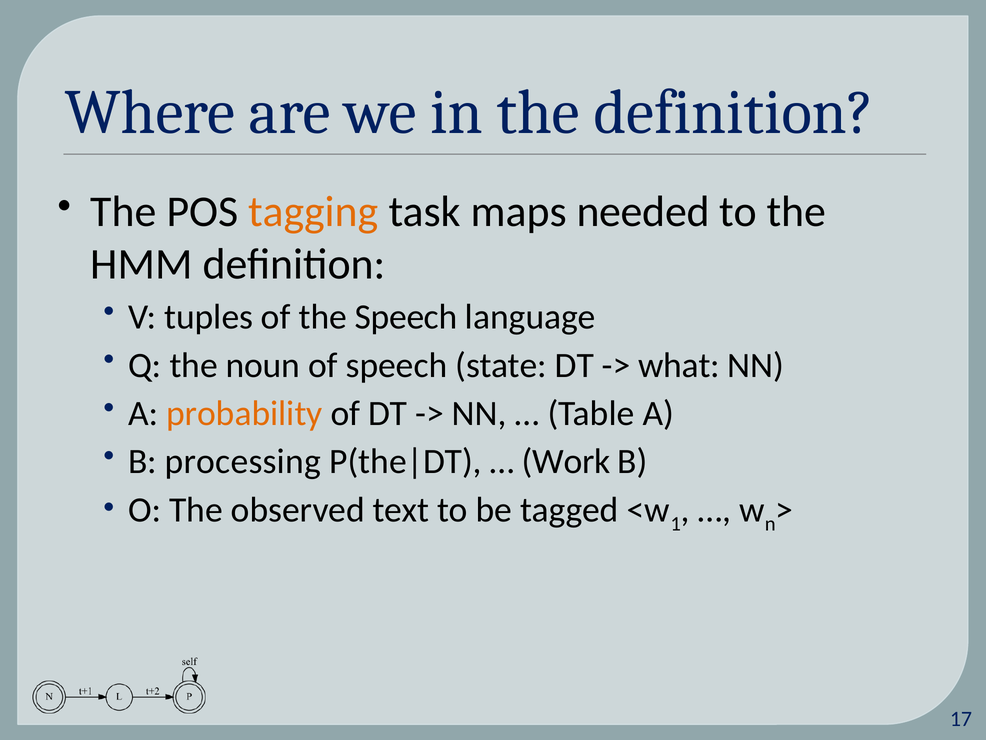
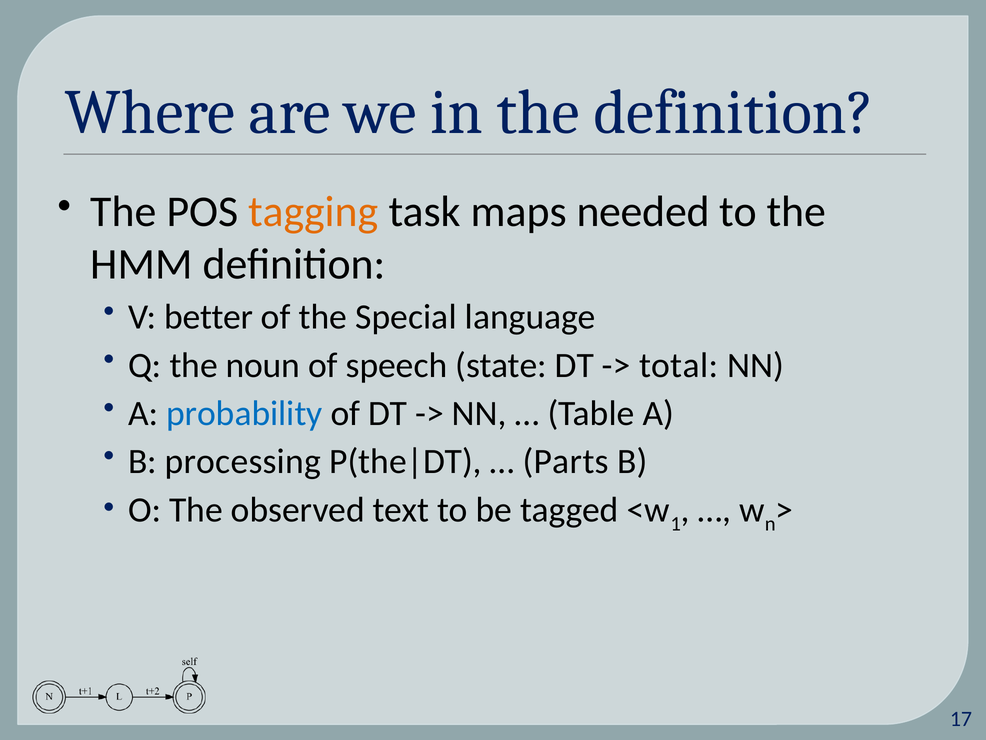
tuples: tuples -> better (209, 317)
the Speech: Speech -> Special (406, 317)
what: what -> total (679, 365)
probability colour: orange -> blue (244, 413)
Work: Work -> Parts (566, 461)
